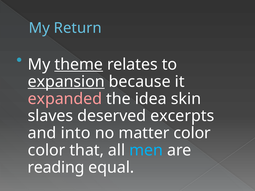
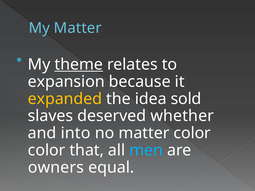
My Return: Return -> Matter (78, 28)
expansion underline: present -> none (66, 82)
expanded colour: pink -> yellow (65, 99)
skin: skin -> sold (186, 99)
excerpts: excerpts -> whether (182, 116)
reading: reading -> owners (56, 168)
